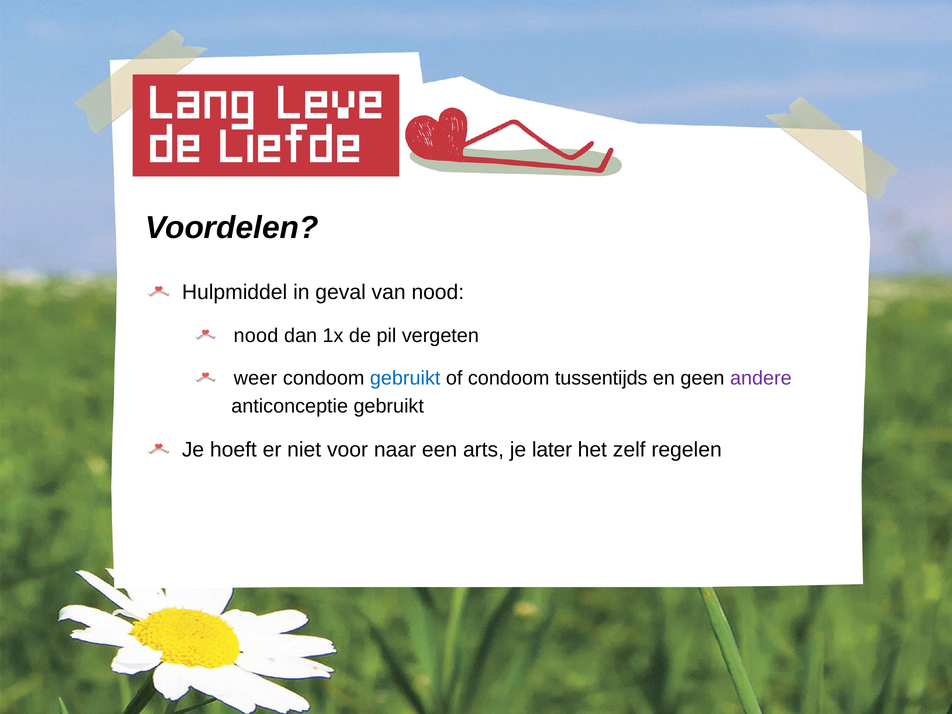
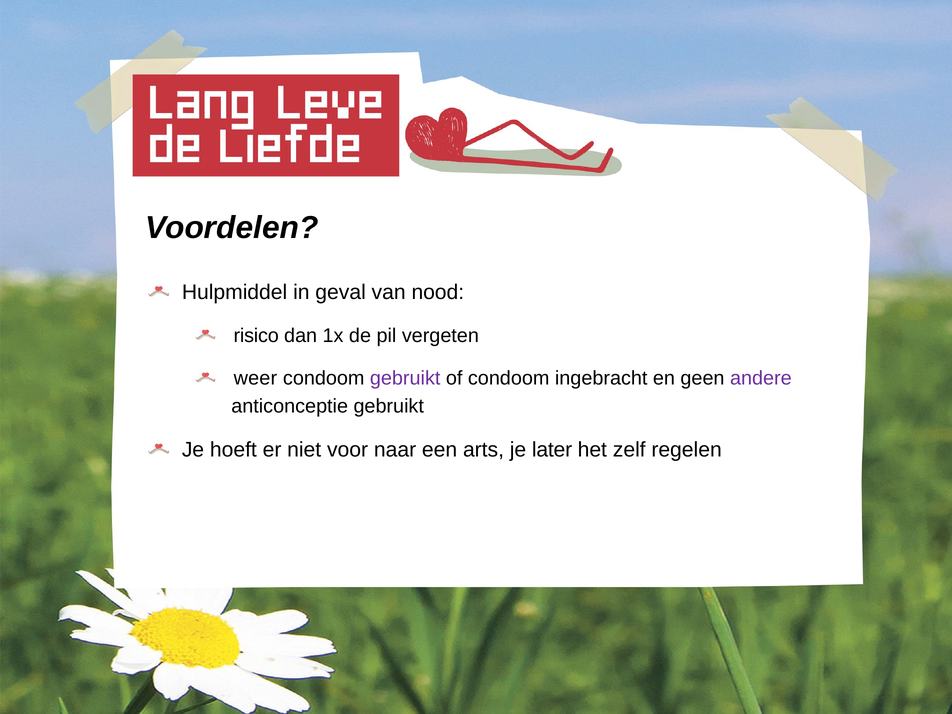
nood: nood -> risico (256, 336)
gebruikt colour: blue -> purple (405, 378)
tussentijds: tussentijds -> ingebracht (601, 378)
